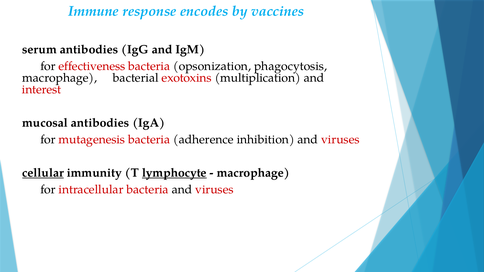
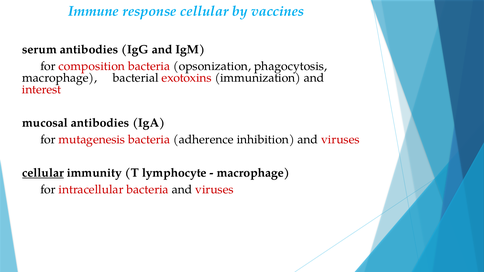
response encodes: encodes -> cellular (204, 11)
effectiveness: effectiveness -> composition (92, 66)
multiplication: multiplication -> immunization (258, 78)
lymphocyte underline: present -> none (174, 173)
